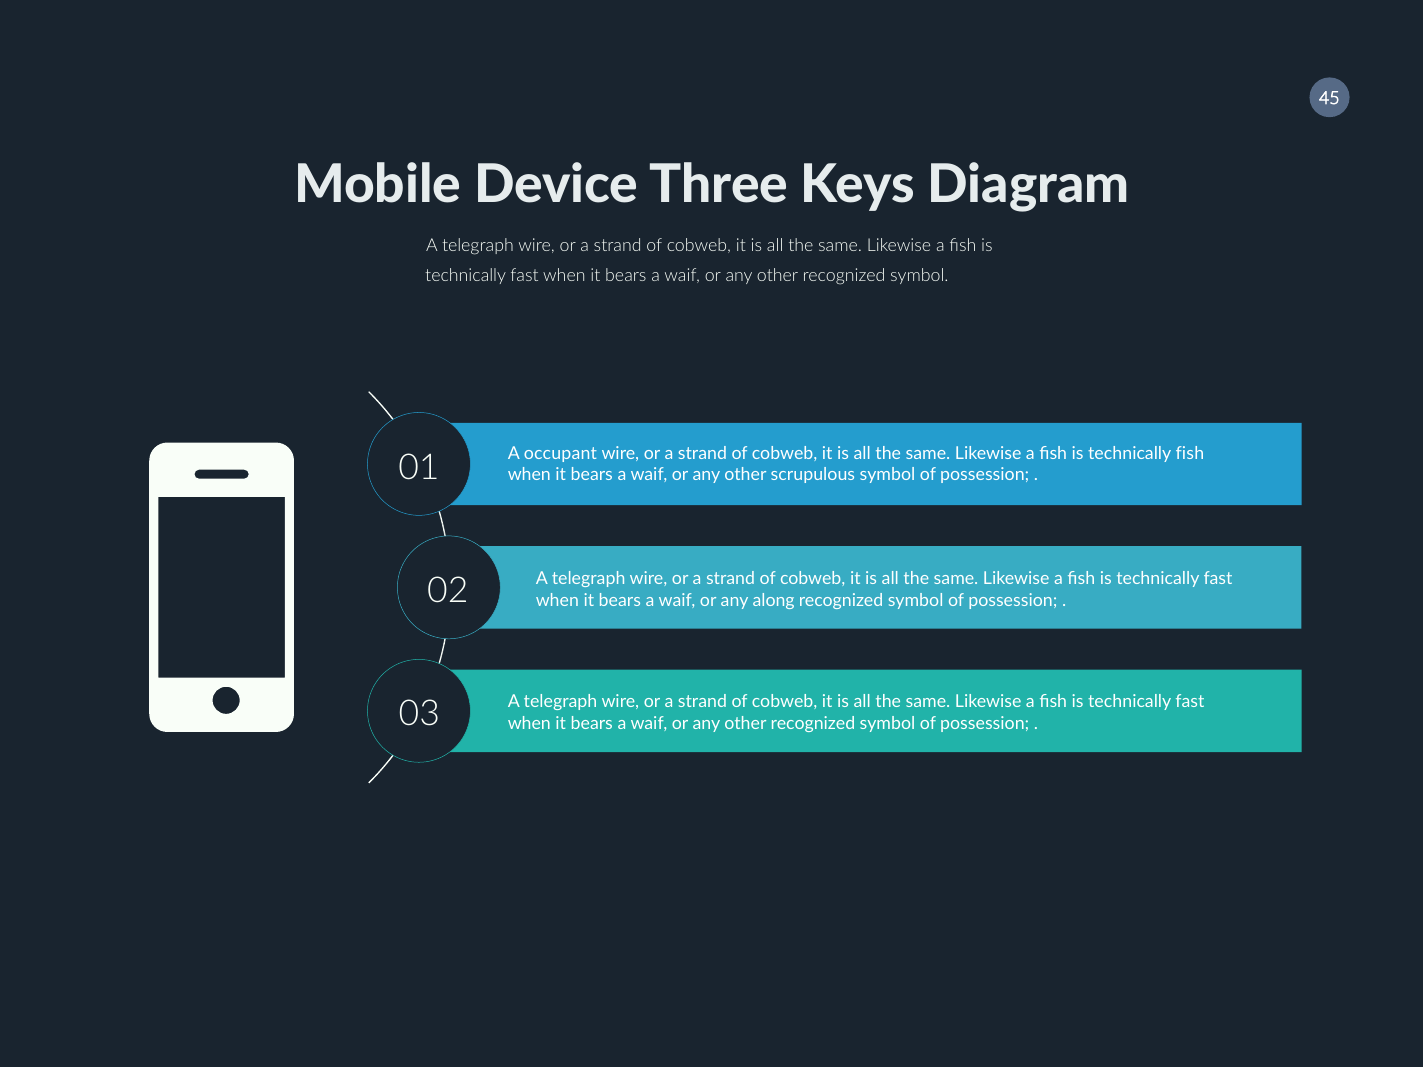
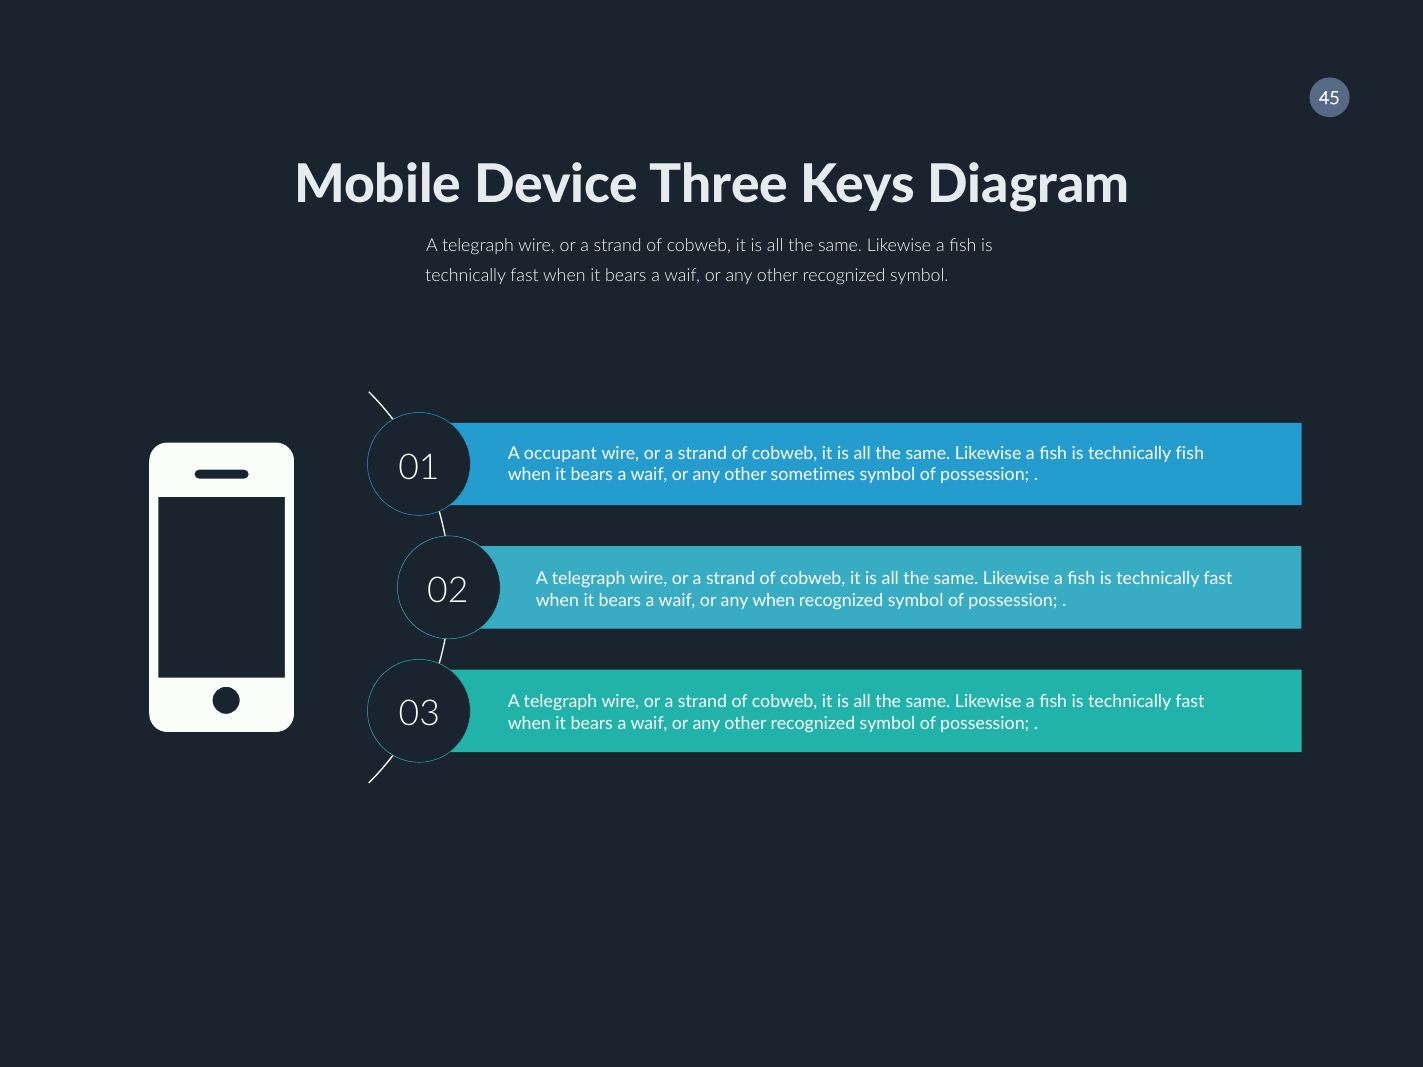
scrupulous: scrupulous -> sometimes (813, 475)
any along: along -> when (774, 600)
